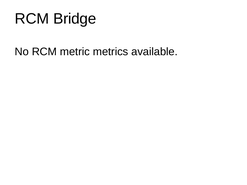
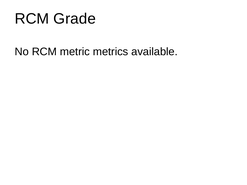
Bridge: Bridge -> Grade (75, 19)
